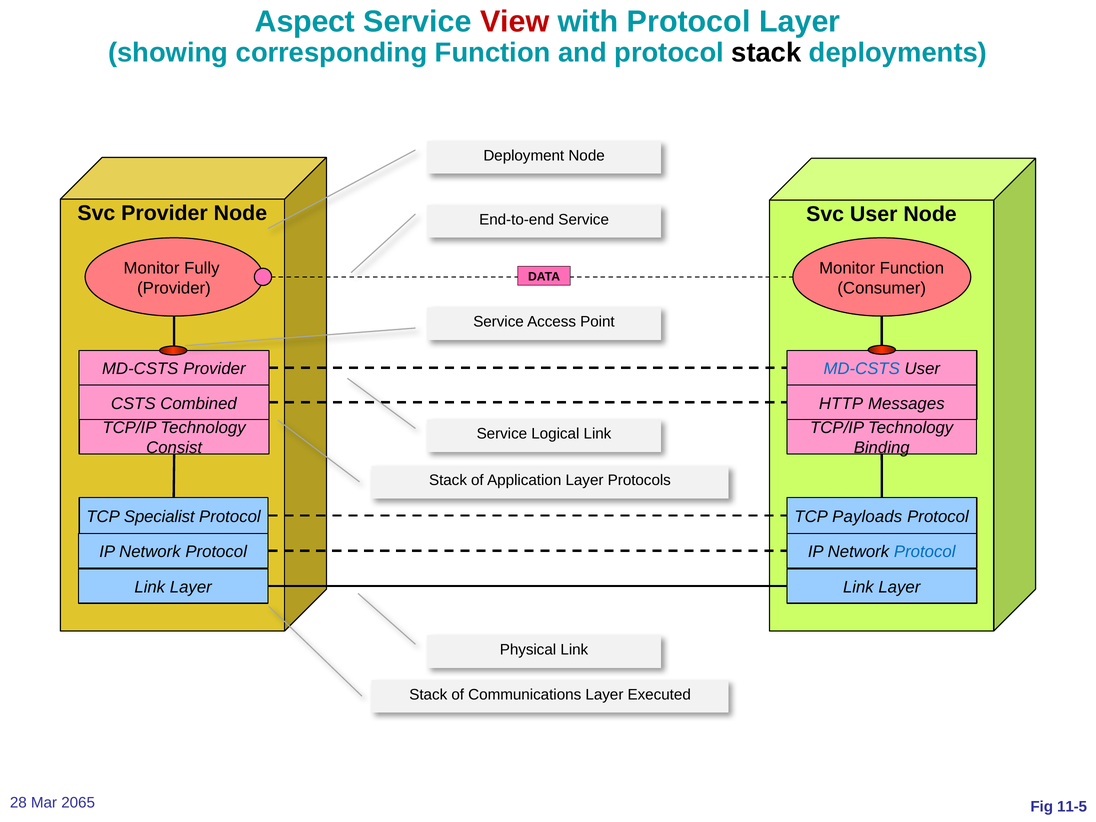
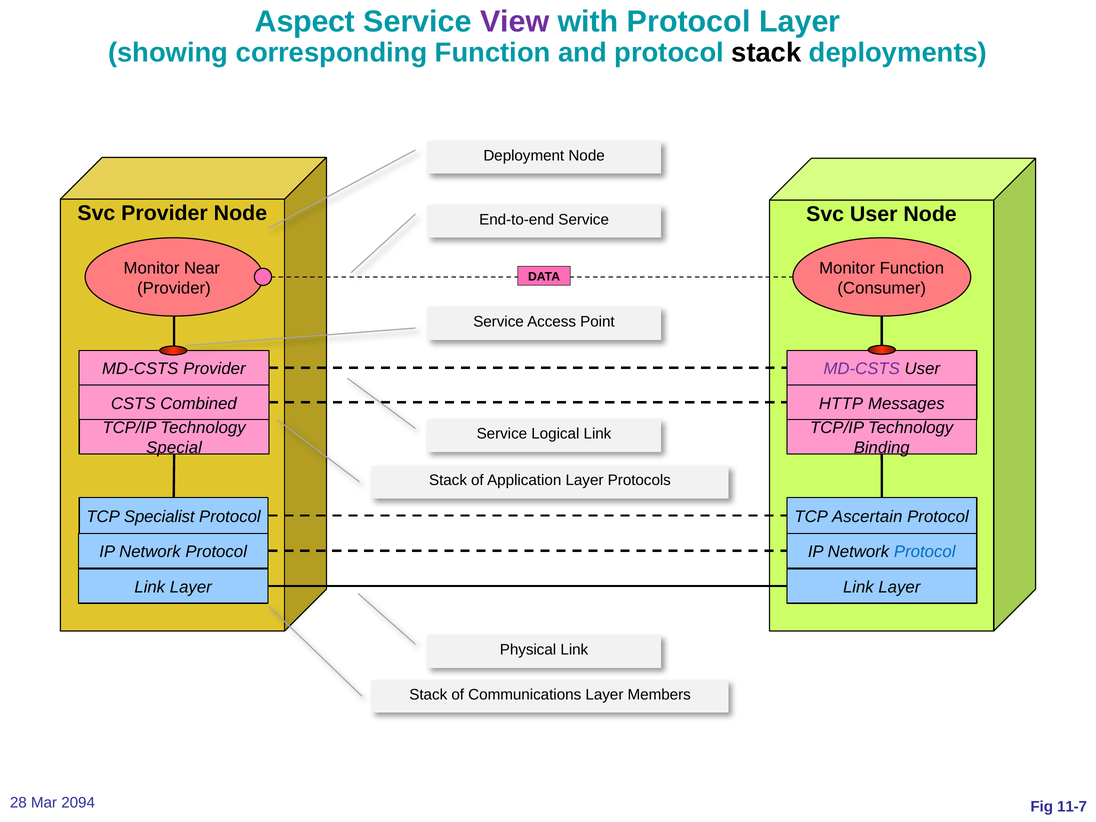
View colour: red -> purple (515, 22)
Fully: Fully -> Near (202, 268)
MD-CSTS colour: blue -> purple (862, 369)
Consist: Consist -> Special (174, 448)
Payloads: Payloads -> Ascertain (867, 517)
Executed: Executed -> Members (659, 695)
2065: 2065 -> 2094 (78, 803)
11-5: 11-5 -> 11-7 (1072, 807)
